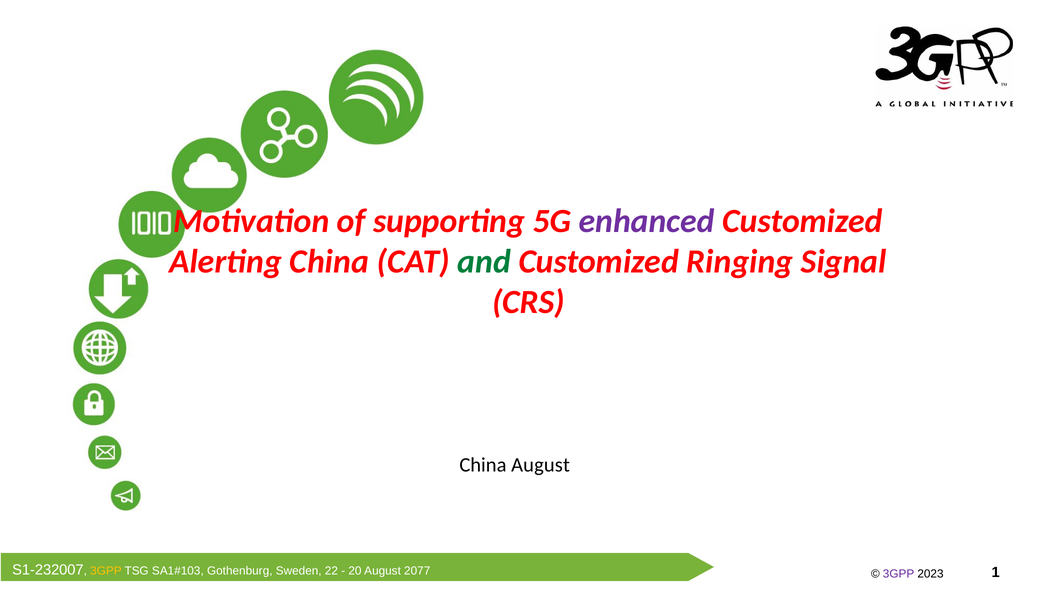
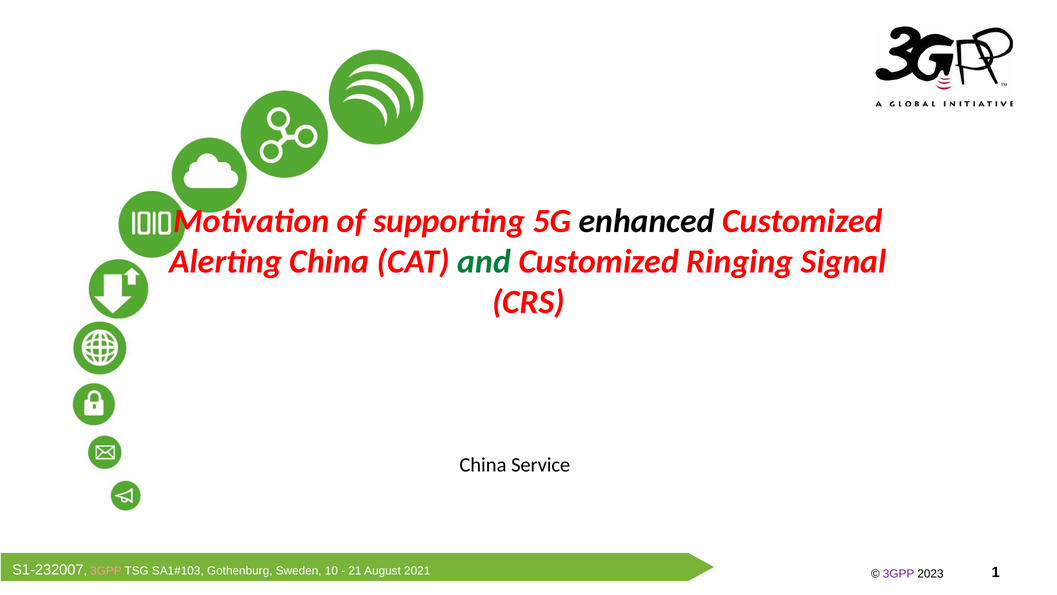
enhanced colour: purple -> black (647, 221)
China August: August -> Service (541, 465)
3GPP colour: yellow -> pink (106, 570)
22: 22 -> 10 (331, 570)
20: 20 -> 21 (355, 570)
2077: 2077 -> 2021 (417, 570)
